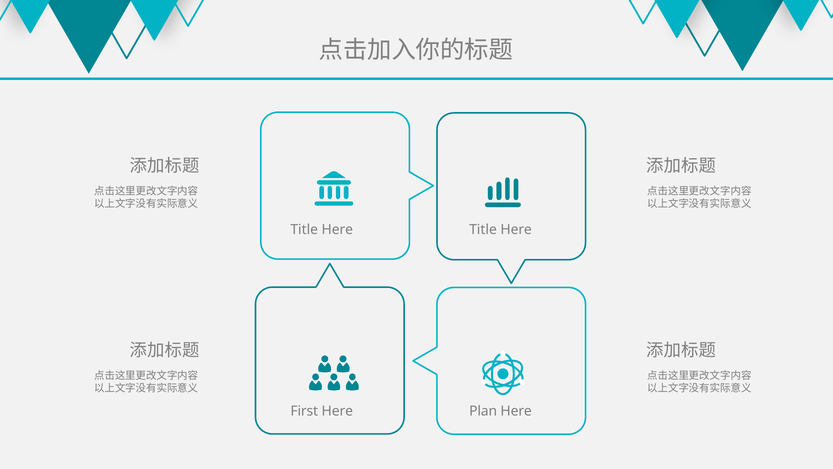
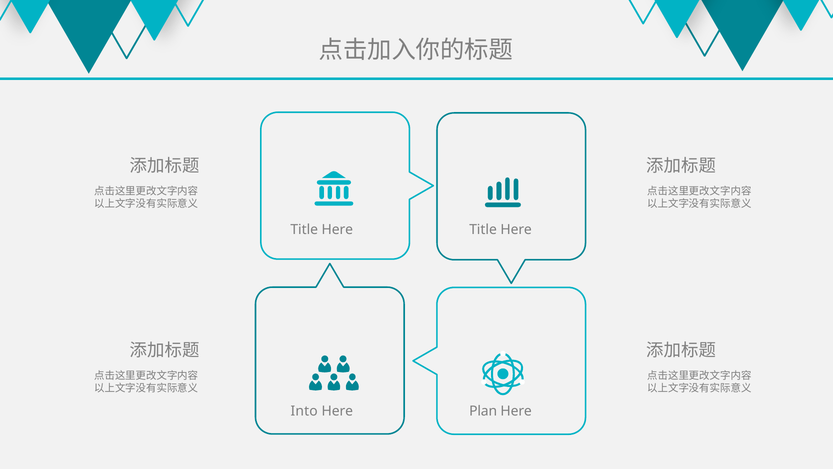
First: First -> Into (304, 411)
